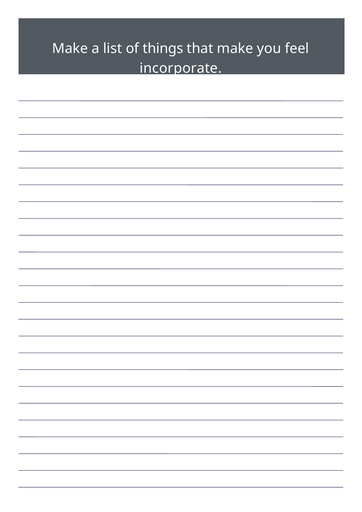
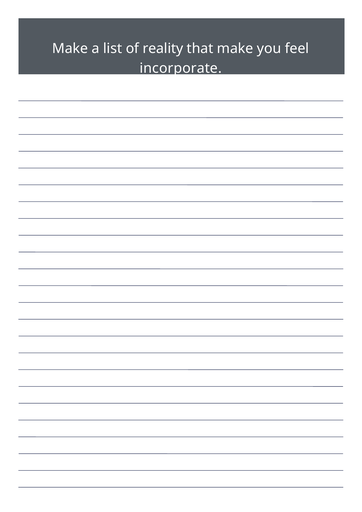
things: things -> reality (163, 49)
